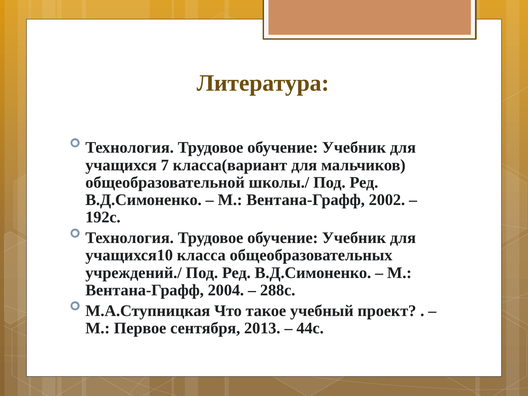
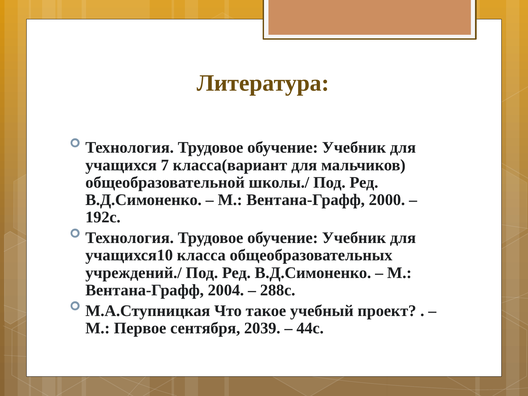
2002: 2002 -> 2000 (387, 200)
2013: 2013 -> 2039 (262, 328)
